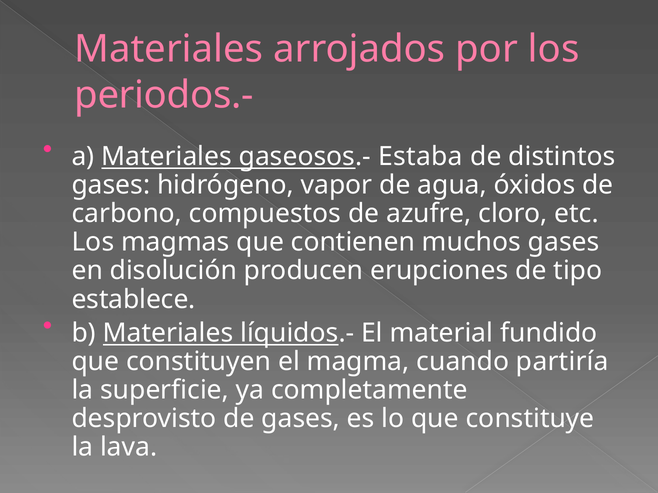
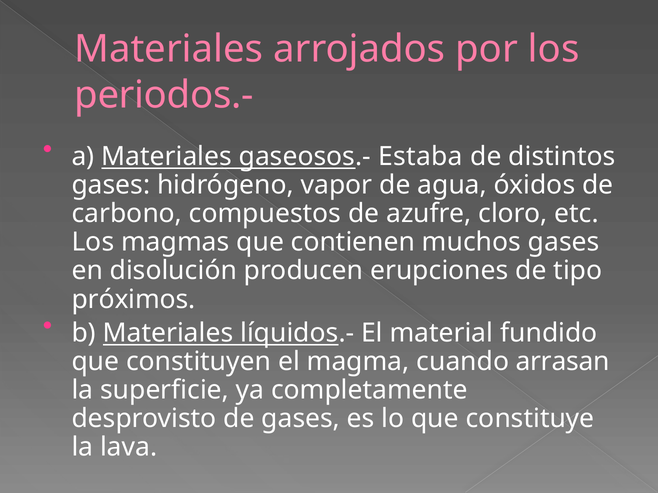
establece: establece -> próximos (134, 300)
partiría: partiría -> arrasan (563, 362)
